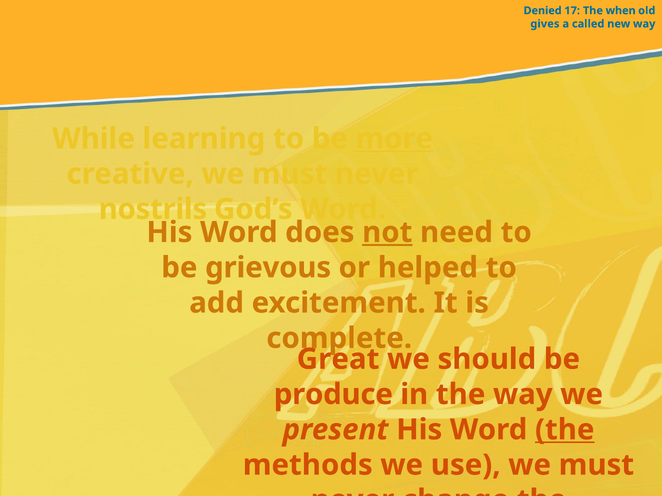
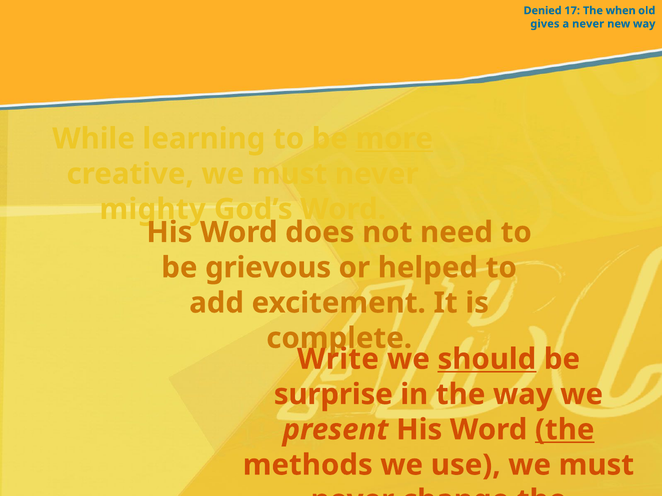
a called: called -> never (588, 24)
nostrils: nostrils -> mighty (153, 209)
not underline: present -> none (387, 233)
Great: Great -> Write (338, 359)
should underline: none -> present (487, 359)
produce: produce -> surprise (333, 395)
